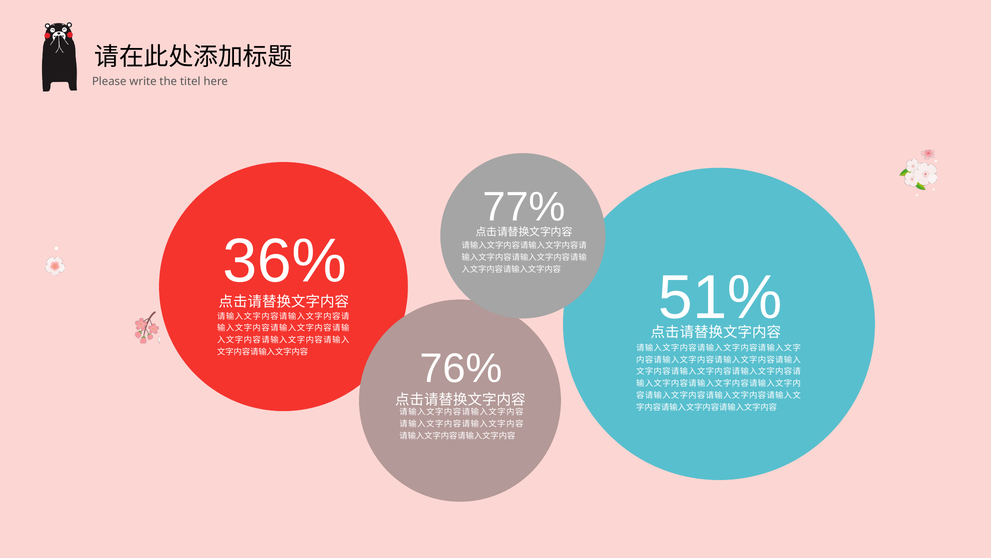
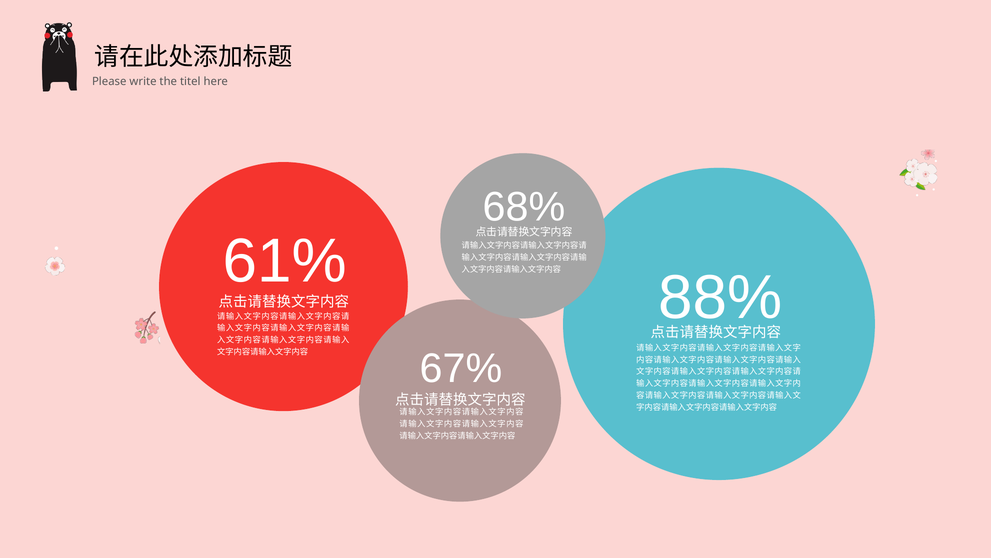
77%: 77% -> 68% (524, 207)
36%: 36% -> 61% (285, 261)
51%: 51% -> 88% (720, 297)
76%: 76% -> 67% (461, 368)
